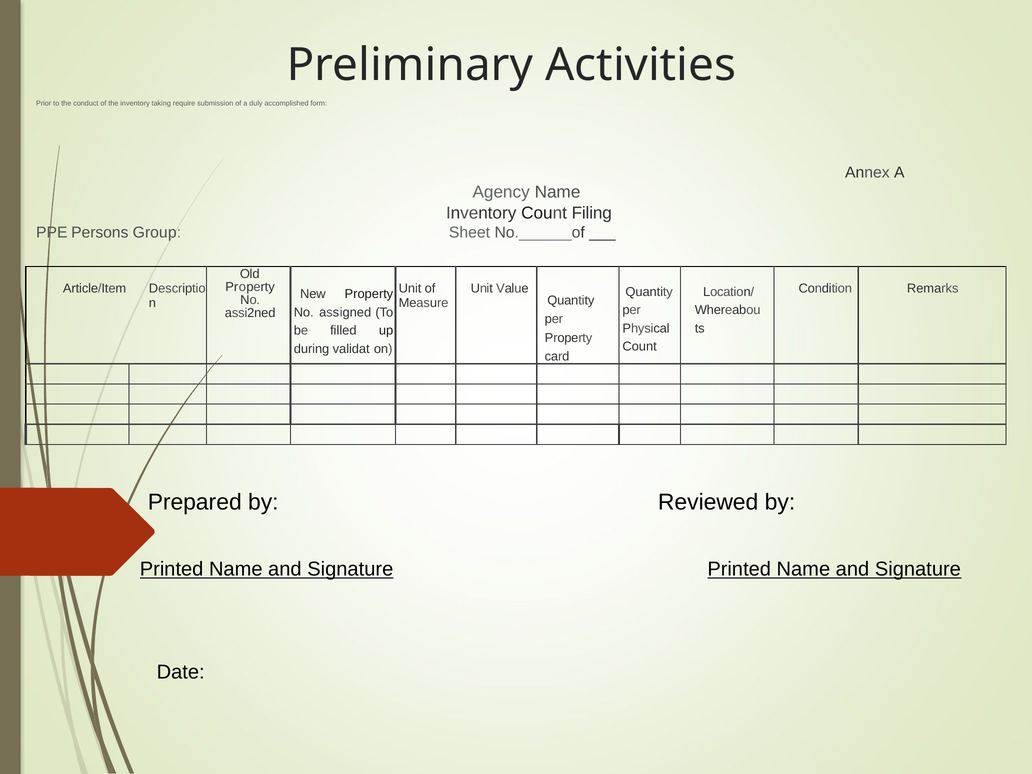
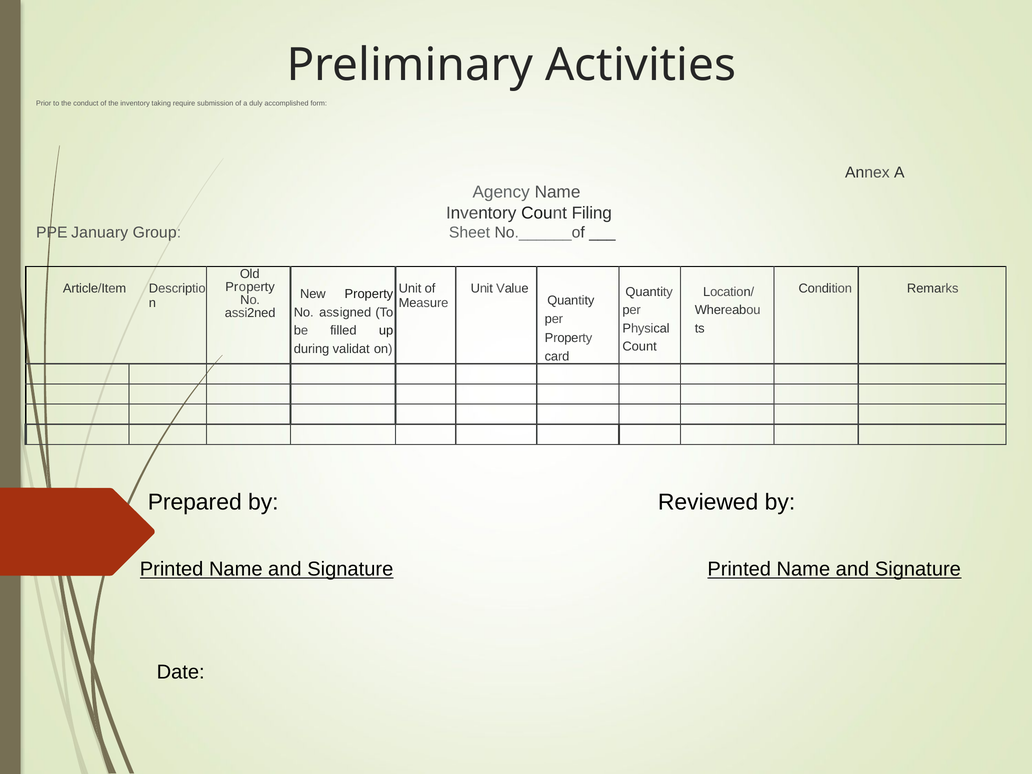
Persons: Persons -> January (100, 233)
